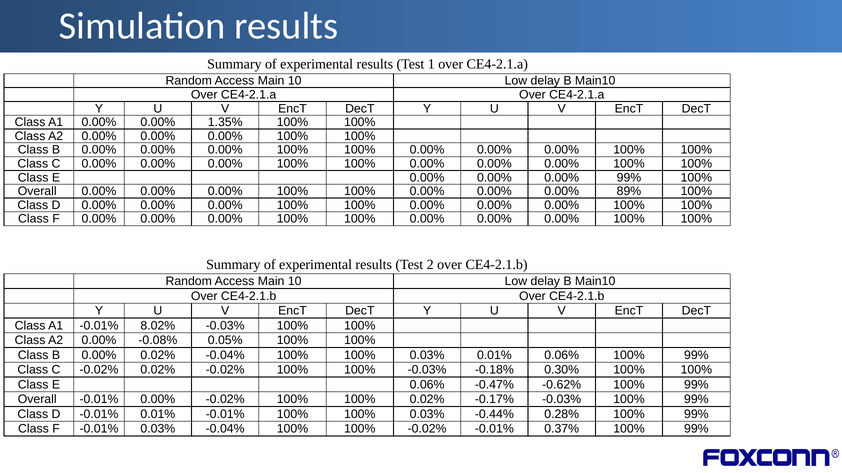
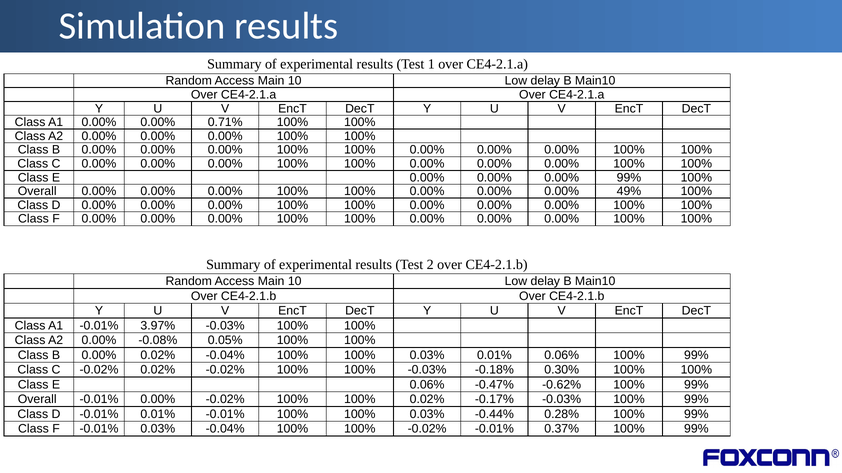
1.35%: 1.35% -> 0.71% (225, 122)
89%: 89% -> 49% (629, 192)
8.02%: 8.02% -> 3.97% (158, 326)
